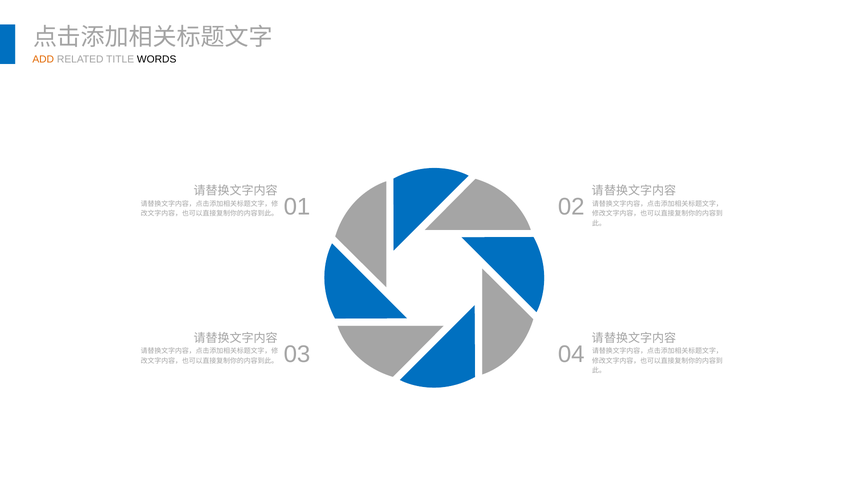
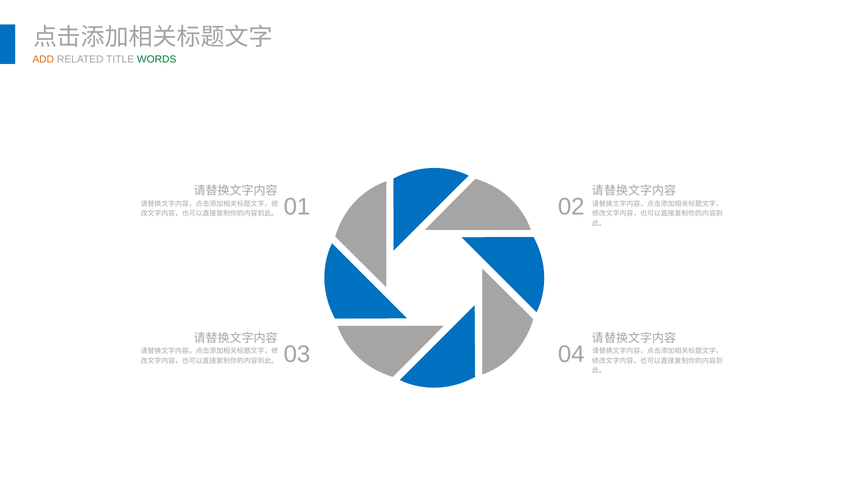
WORDS colour: black -> green (157, 59)
